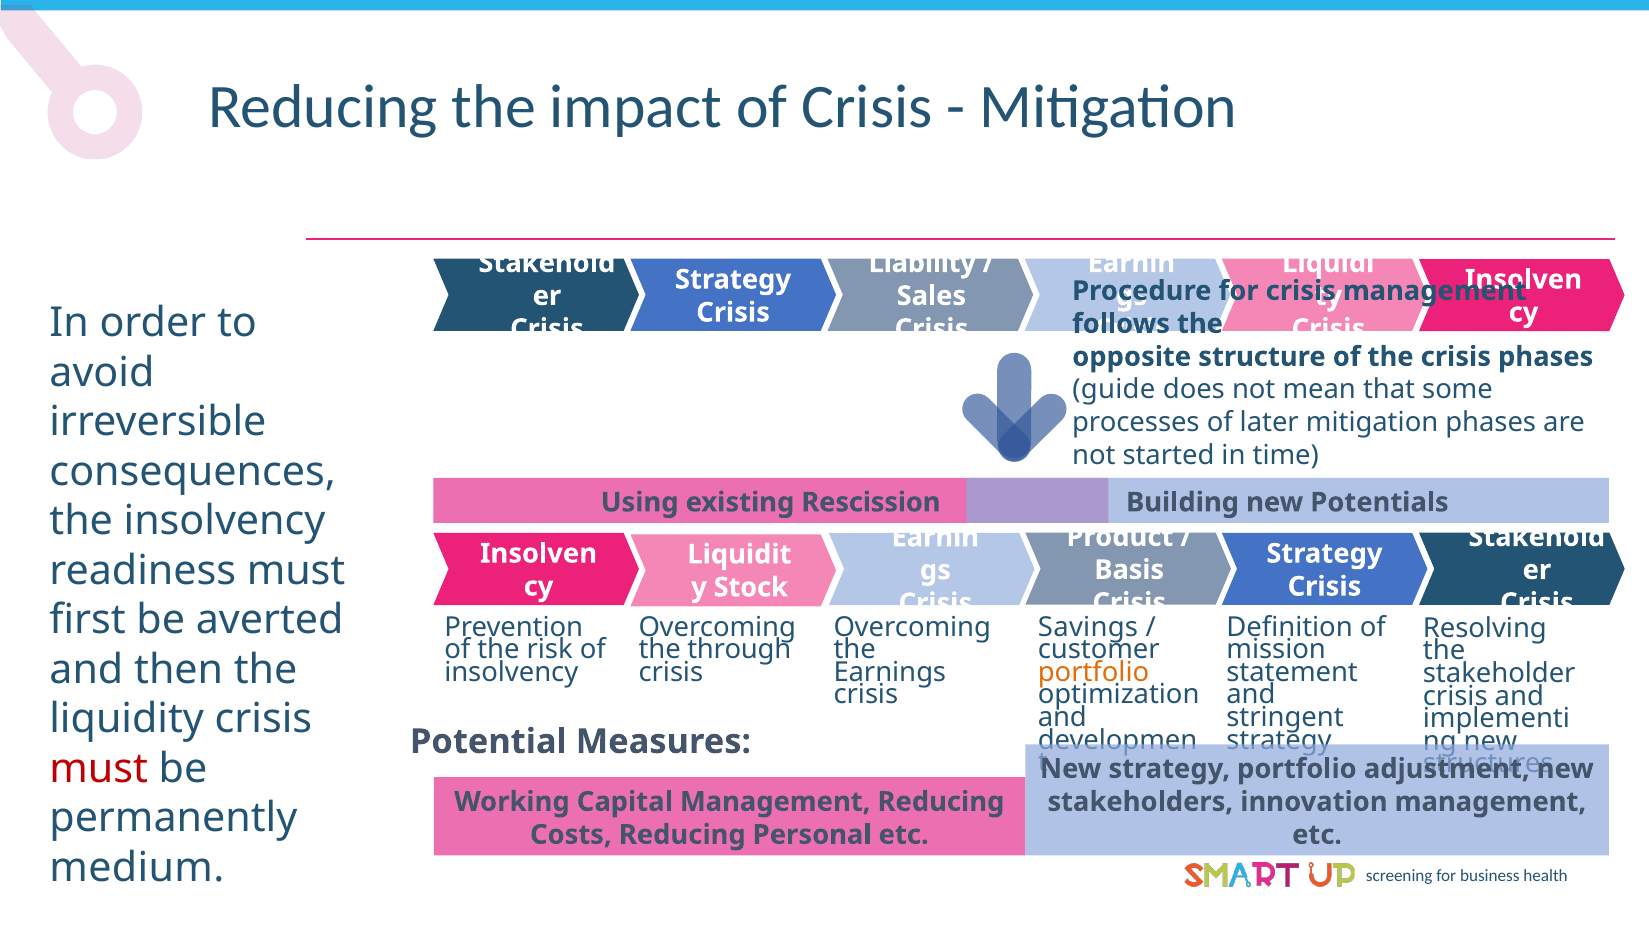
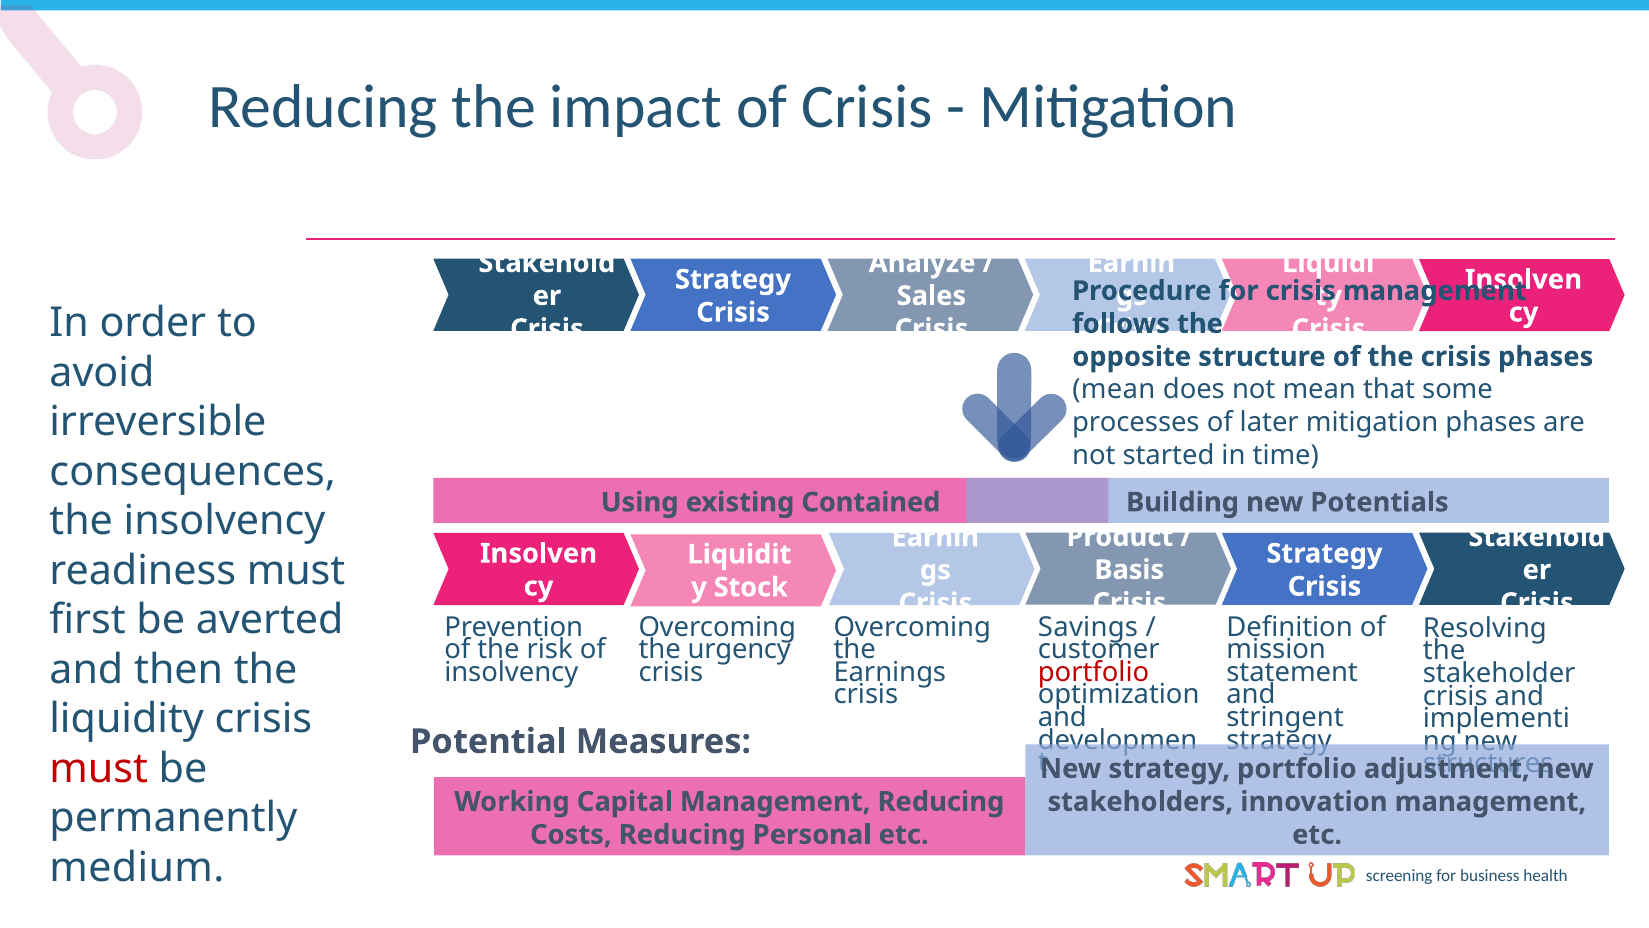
Liability: Liability -> Analyze (922, 263)
guide: guide -> mean (1114, 390)
Rescission: Rescission -> Contained (871, 502)
through: through -> urgency (739, 649)
portfolio colour: orange -> red (1094, 672)
